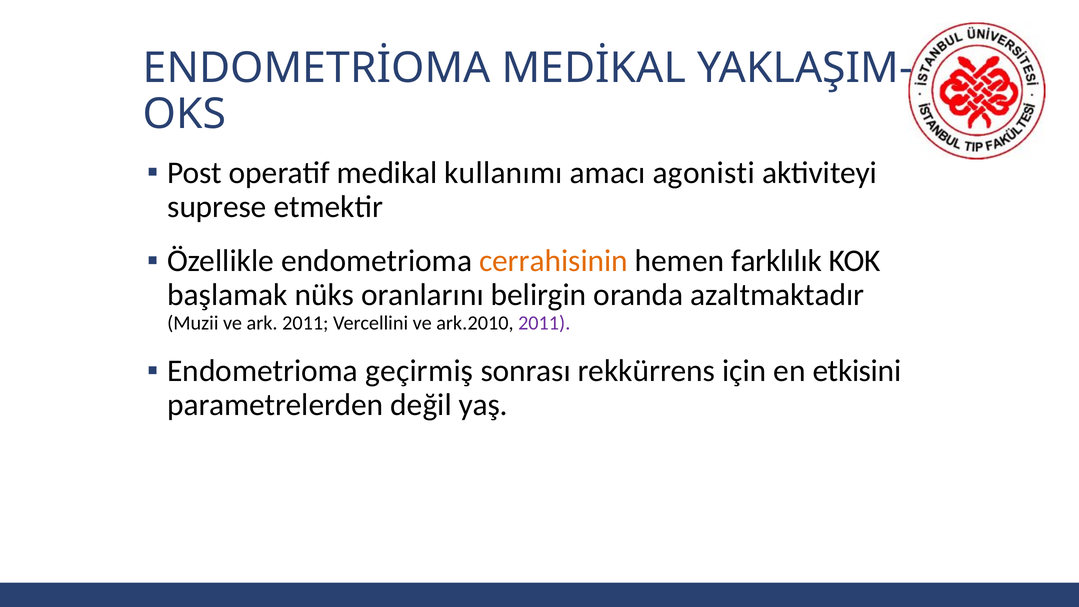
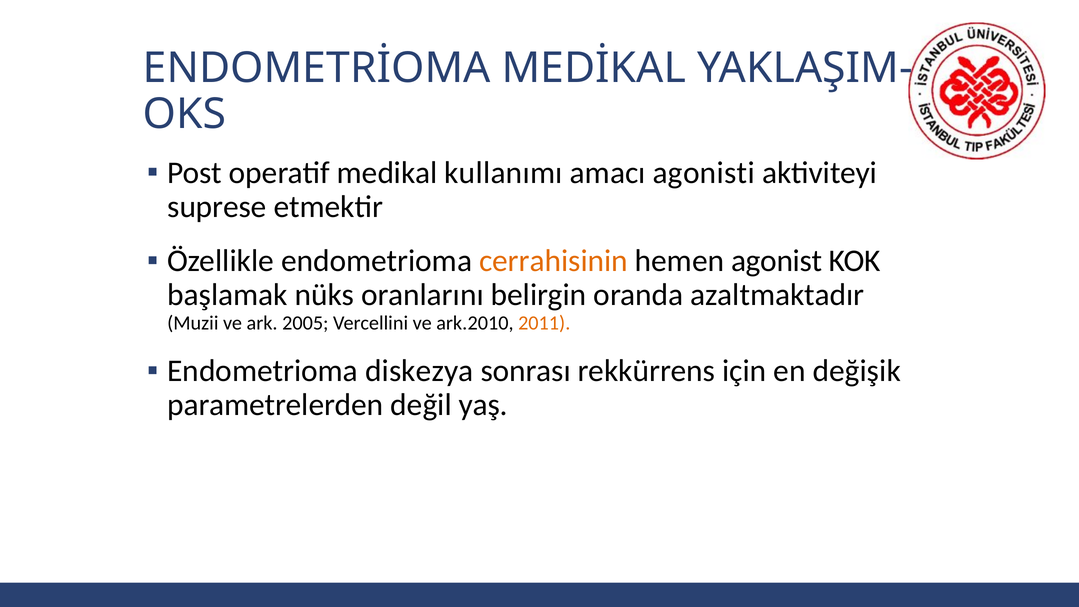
farklılık: farklılık -> agonist (777, 261)
ark 2011: 2011 -> 2005 (305, 323)
2011 colour: purple -> orange (544, 323)
geçirmiş: geçirmiş -> diskezya (419, 371)
etkisini: etkisini -> değişik (857, 371)
